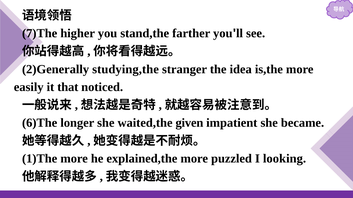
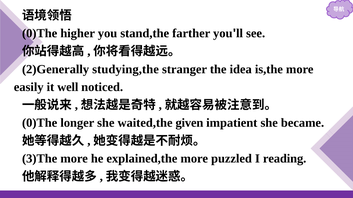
7)The: 7)The -> 0)The (40, 33)
that: that -> well (68, 87)
6)The: 6)The -> 0)The (40, 123)
1)The: 1)The -> 3)The (40, 159)
looking: looking -> reading (285, 159)
